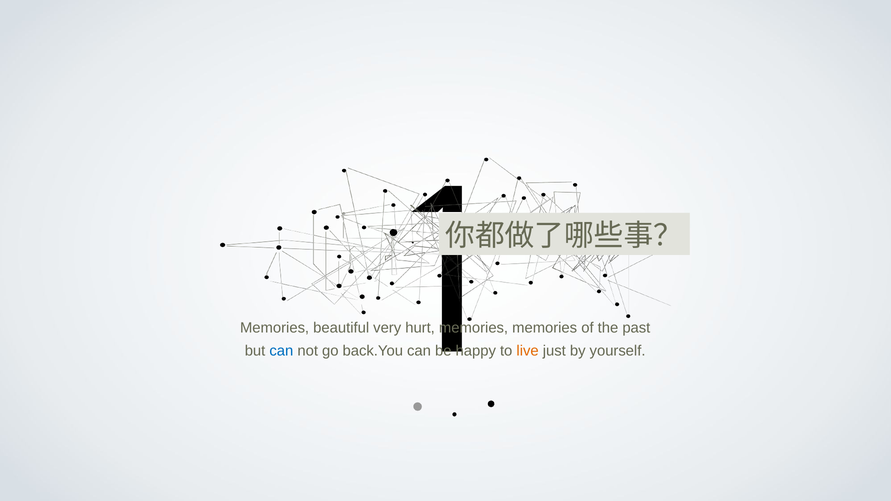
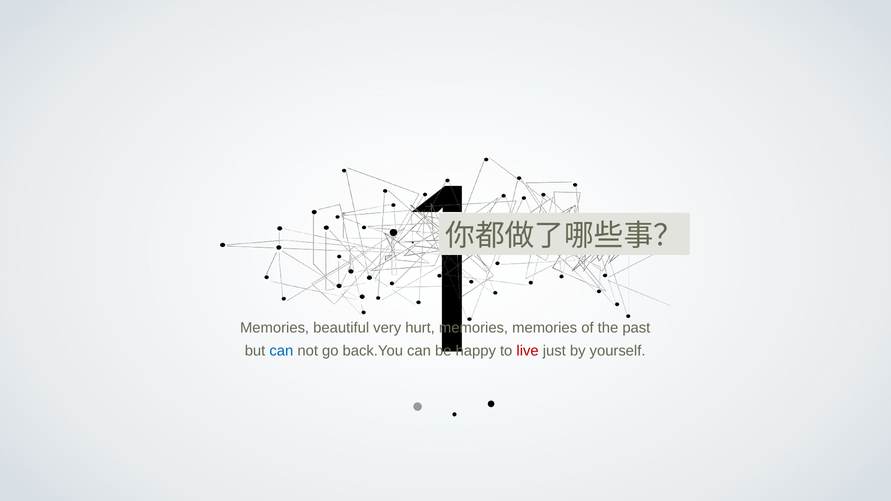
live colour: orange -> red (528, 351)
